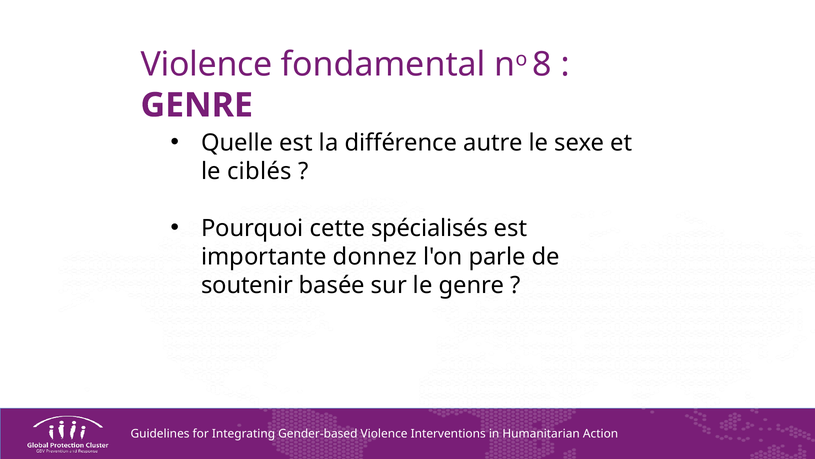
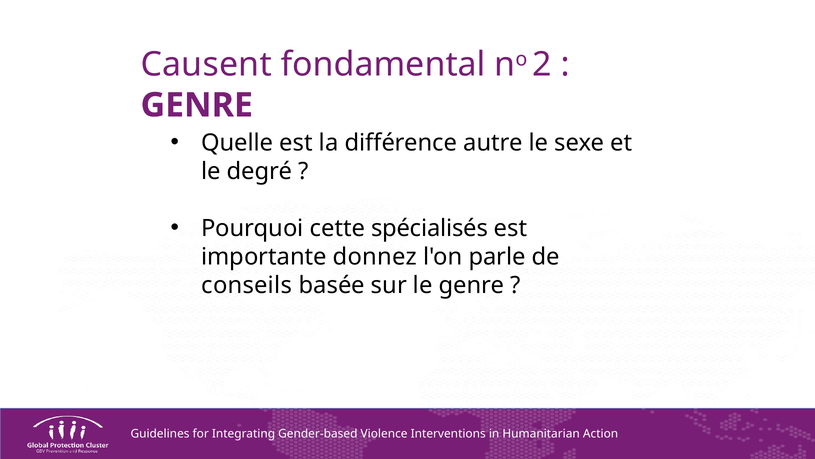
Violence: Violence -> Causent (206, 64)
8: 8 -> 2 (542, 64)
ciblés: ciblés -> degré (260, 171)
soutenir: soutenir -> conseils (247, 285)
